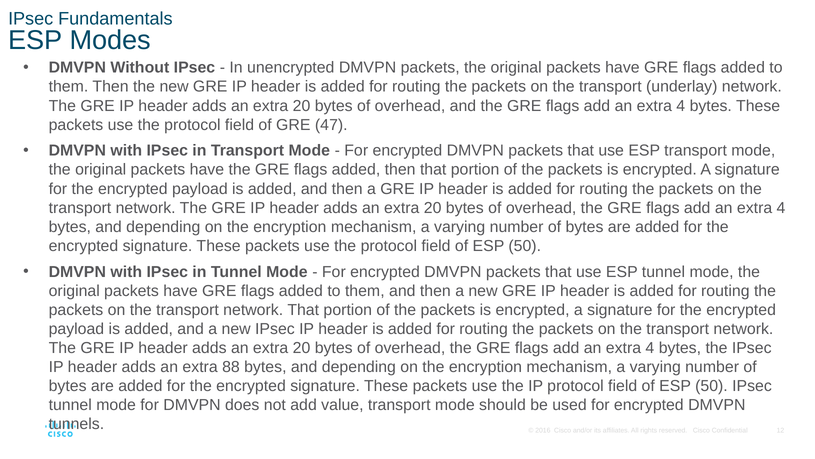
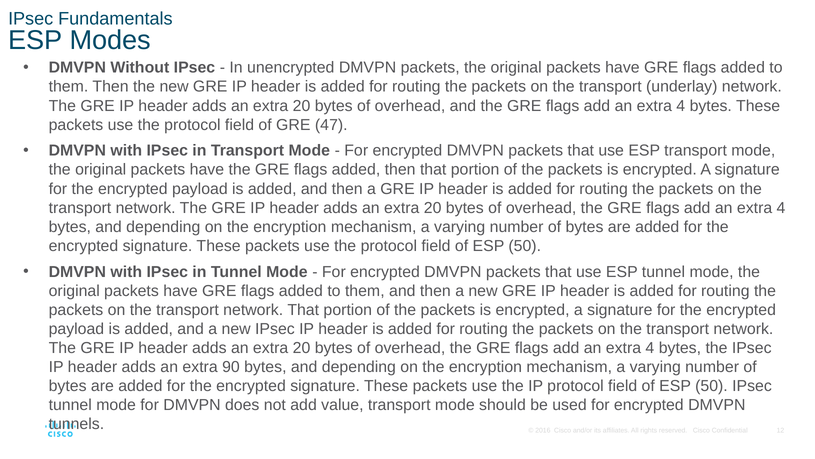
88: 88 -> 90 (231, 367)
